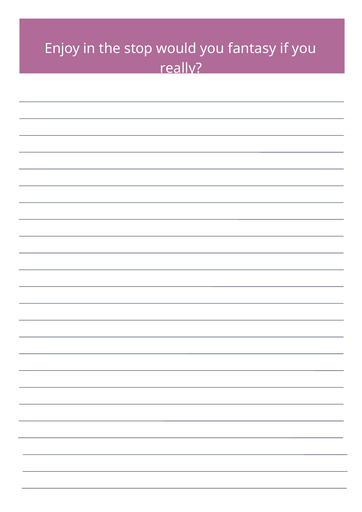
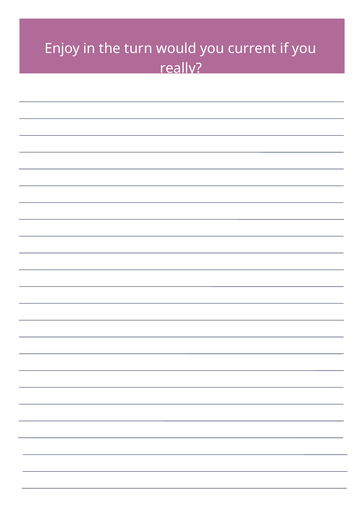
stop: stop -> turn (138, 49)
fantasy: fantasy -> current (252, 49)
